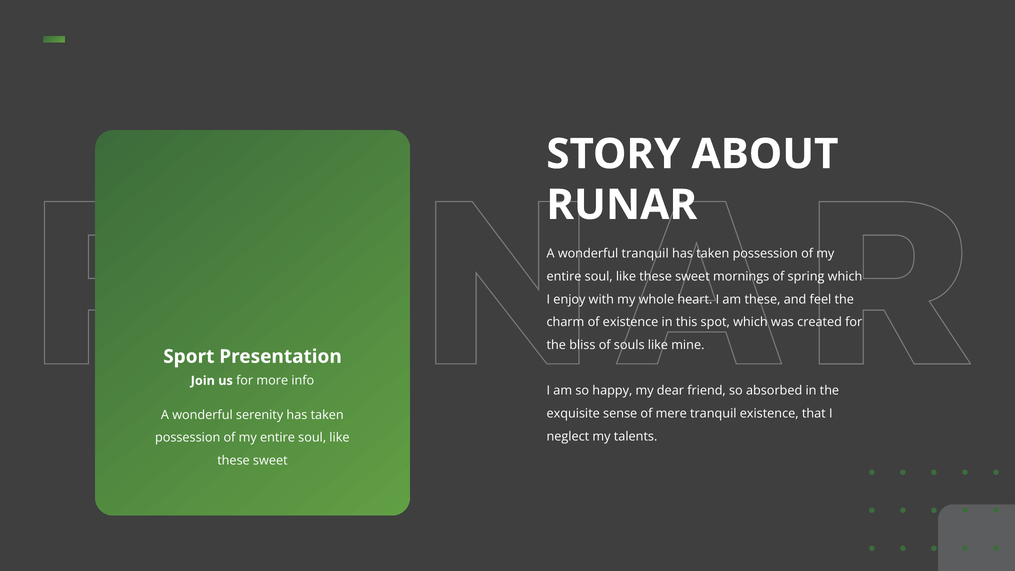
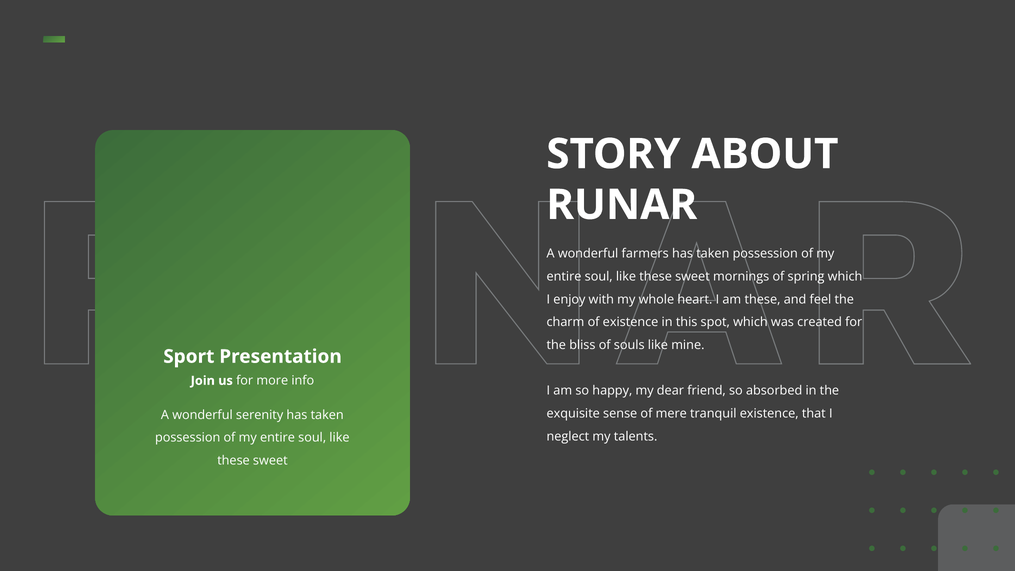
tranquil: tranquil -> farmers (645, 254)
